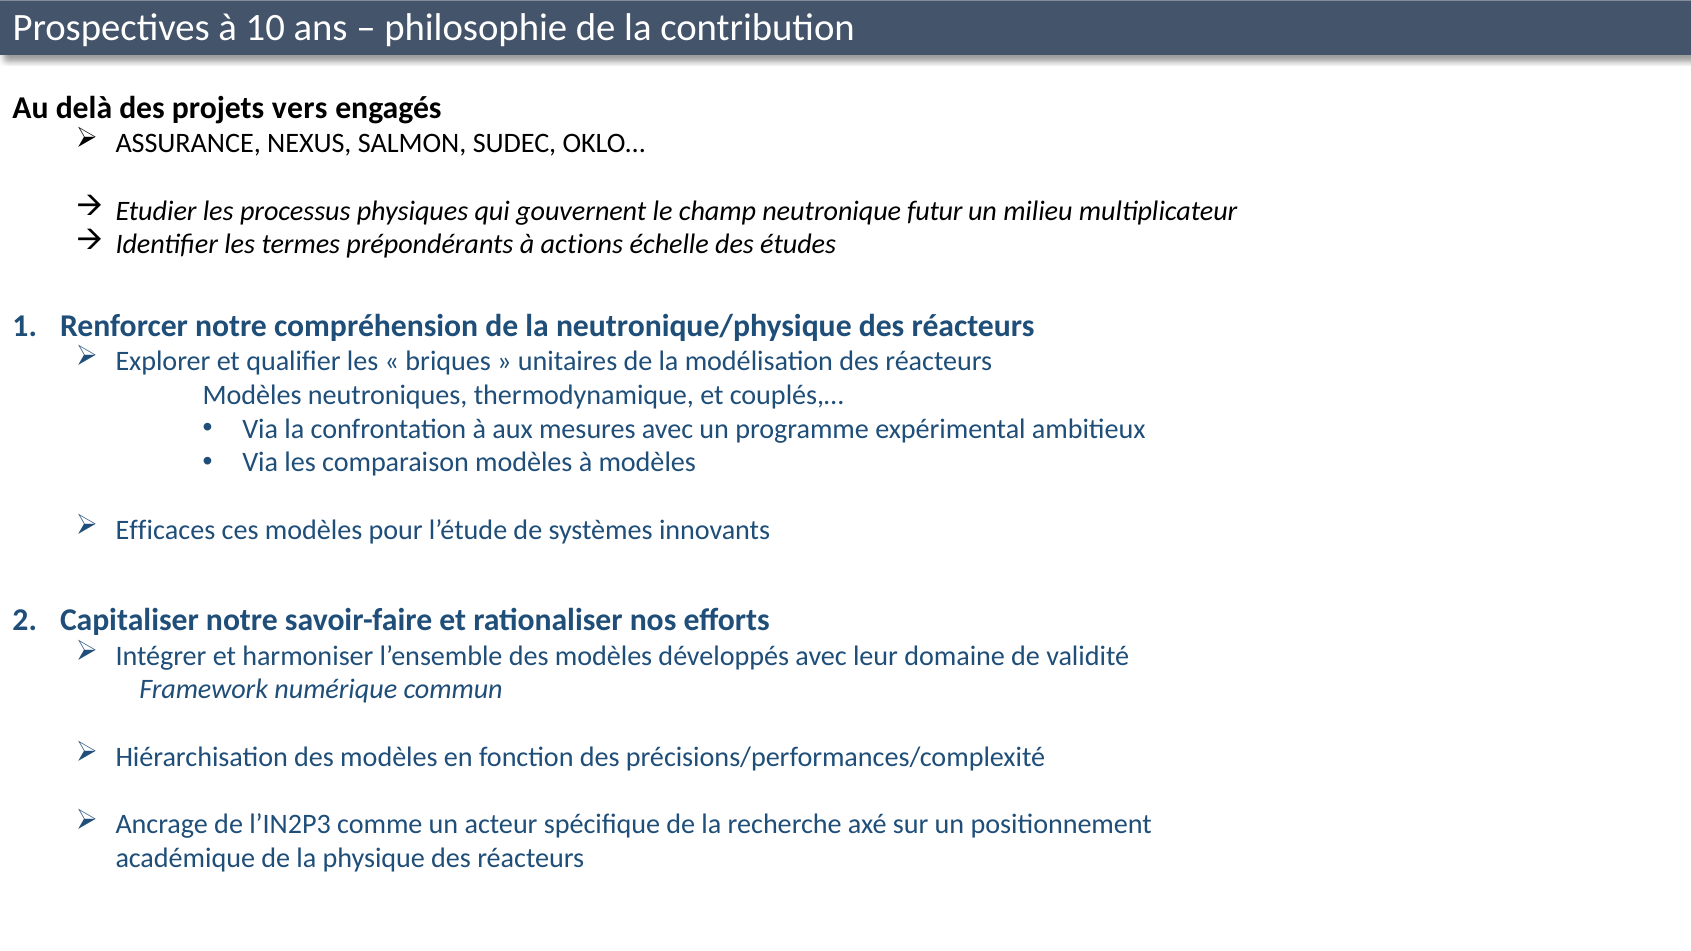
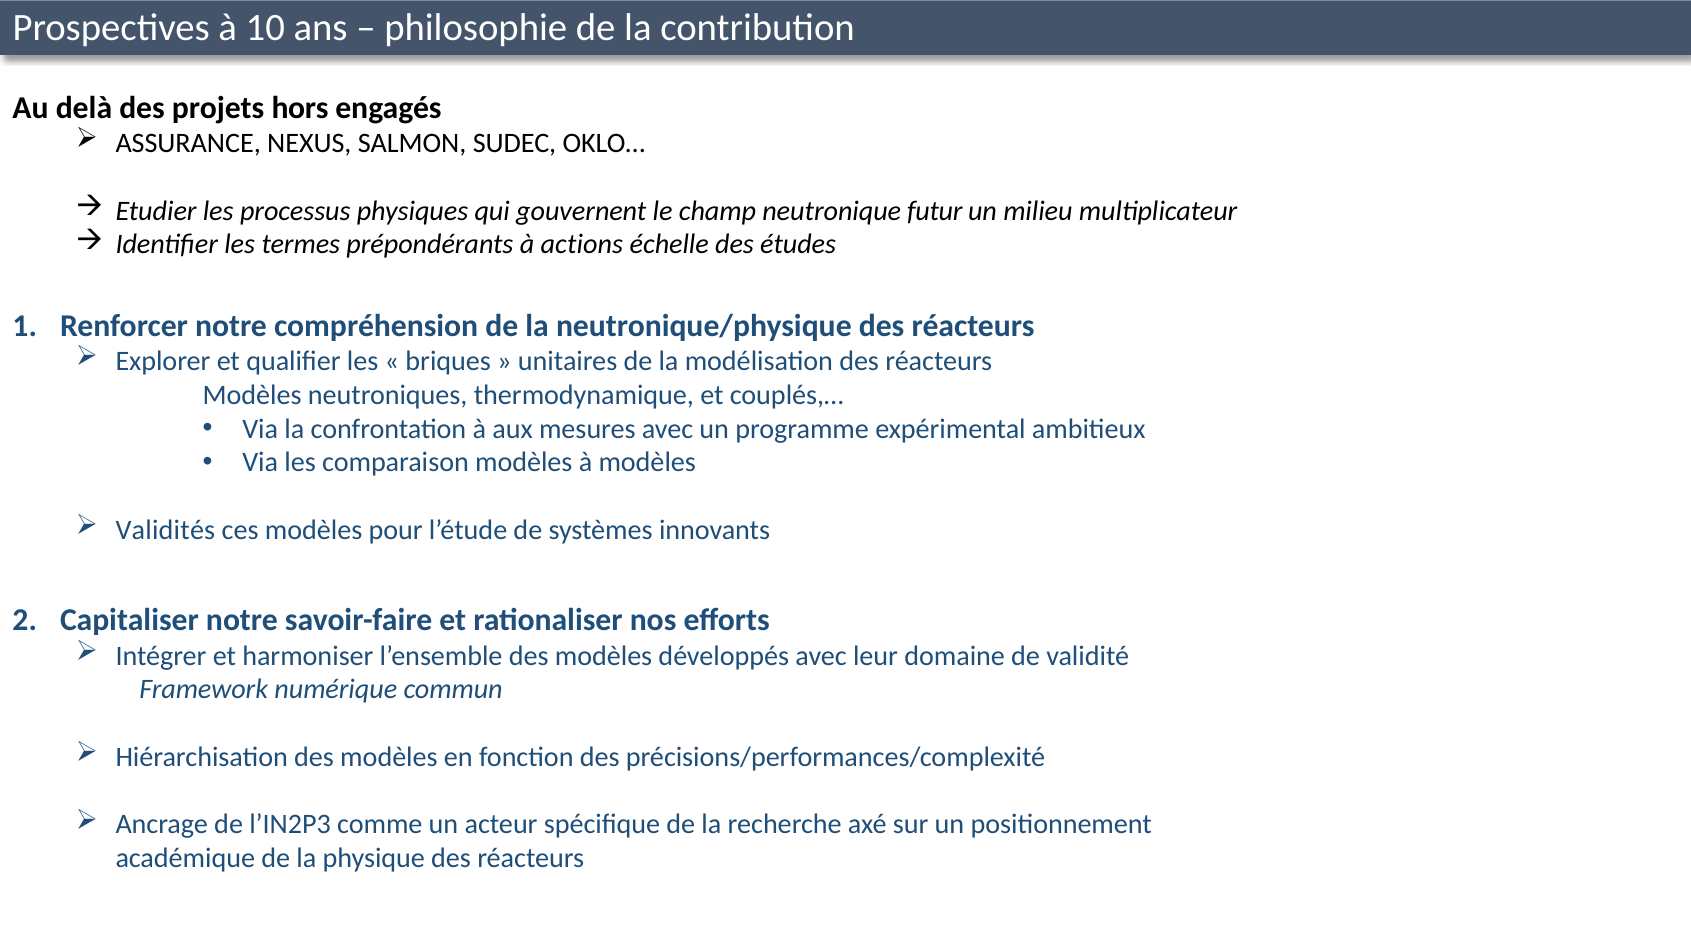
vers: vers -> hors (300, 108)
Efficaces: Efficaces -> Validités (165, 530)
